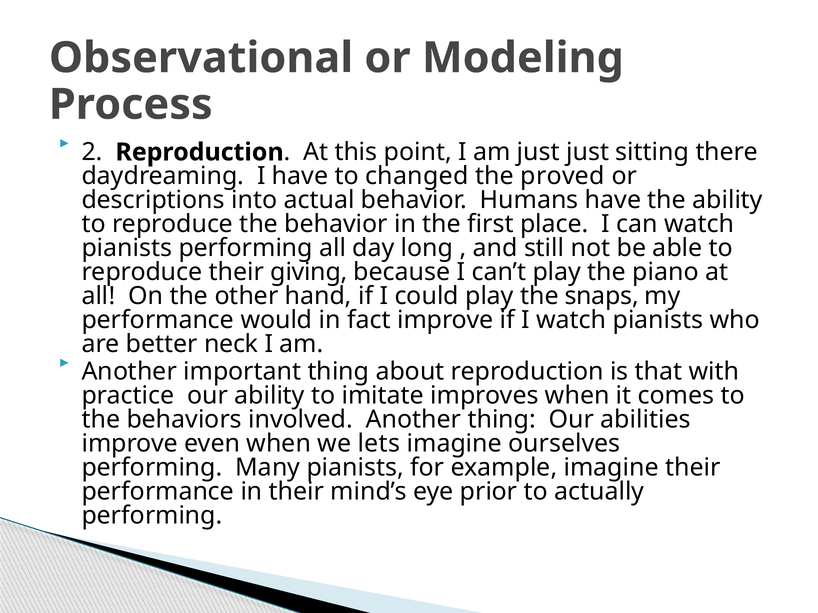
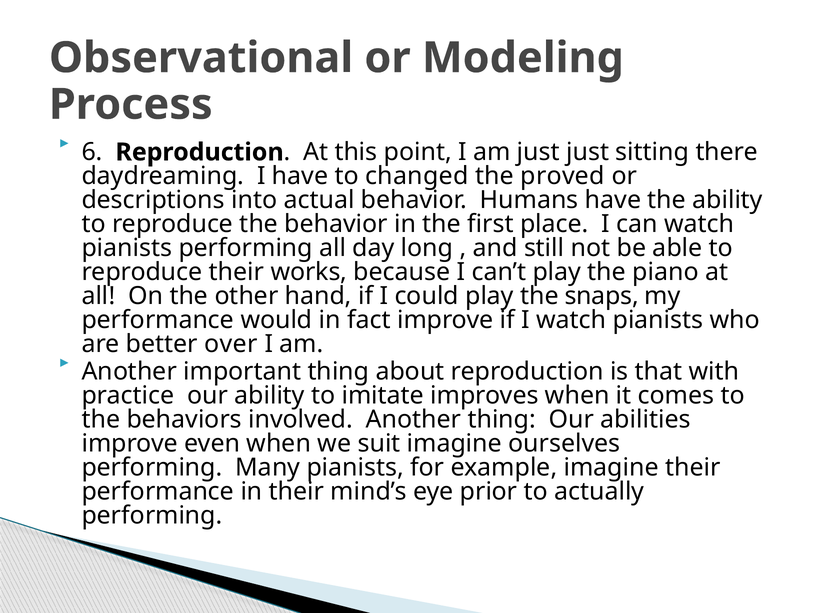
2: 2 -> 6 (92, 152)
giving: giving -> works (309, 272)
neck: neck -> over (231, 344)
lets: lets -> suit (379, 444)
